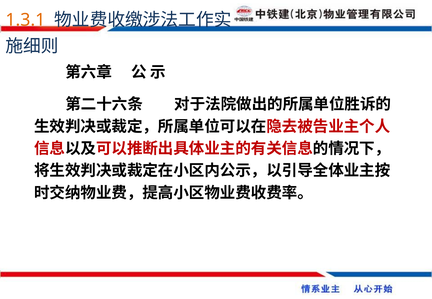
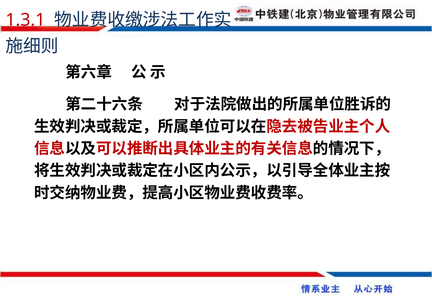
1.3.1 colour: orange -> red (25, 20)
